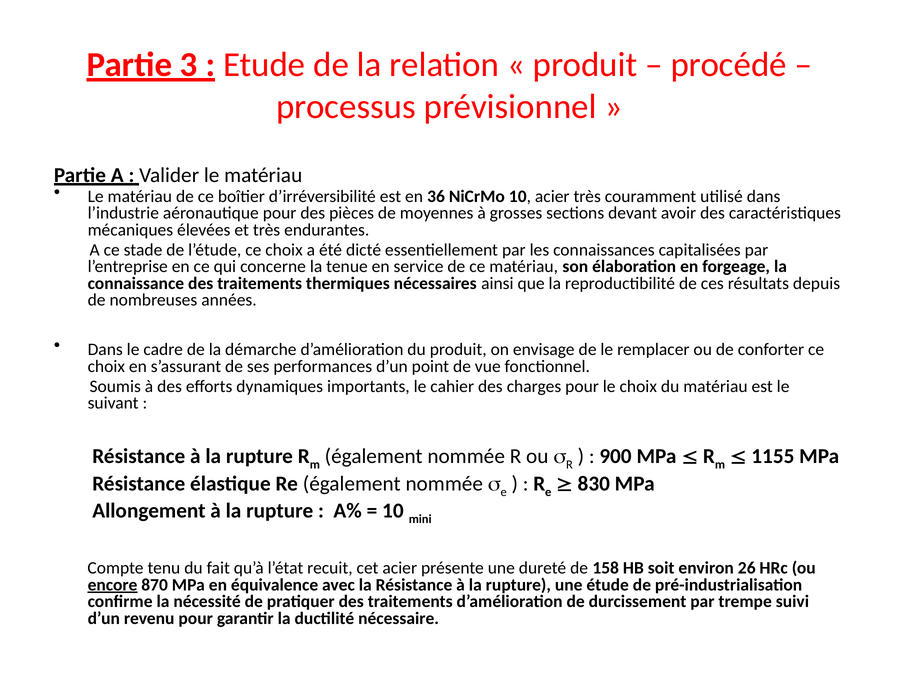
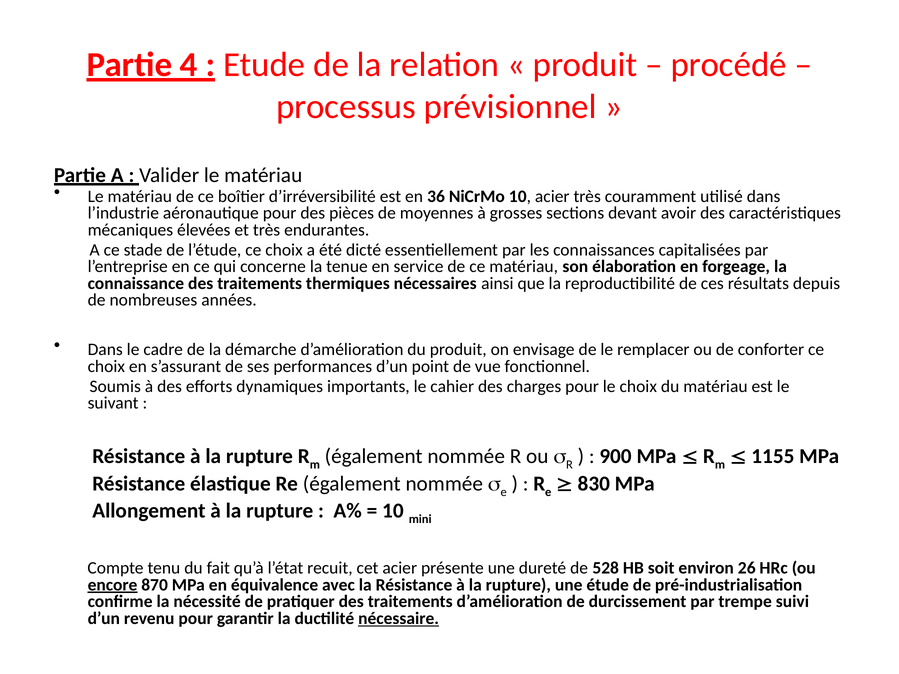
3: 3 -> 4 (189, 65)
158: 158 -> 528 (606, 568)
nécessaire underline: none -> present (399, 619)
